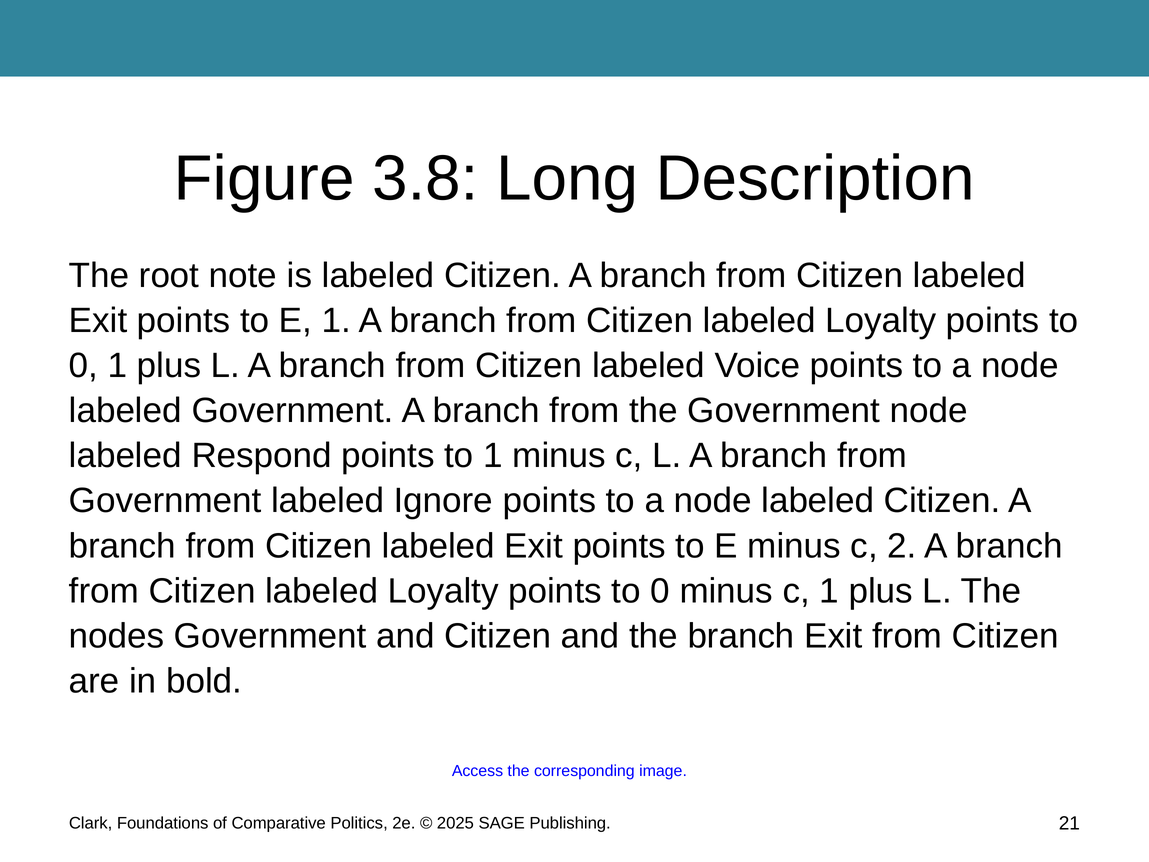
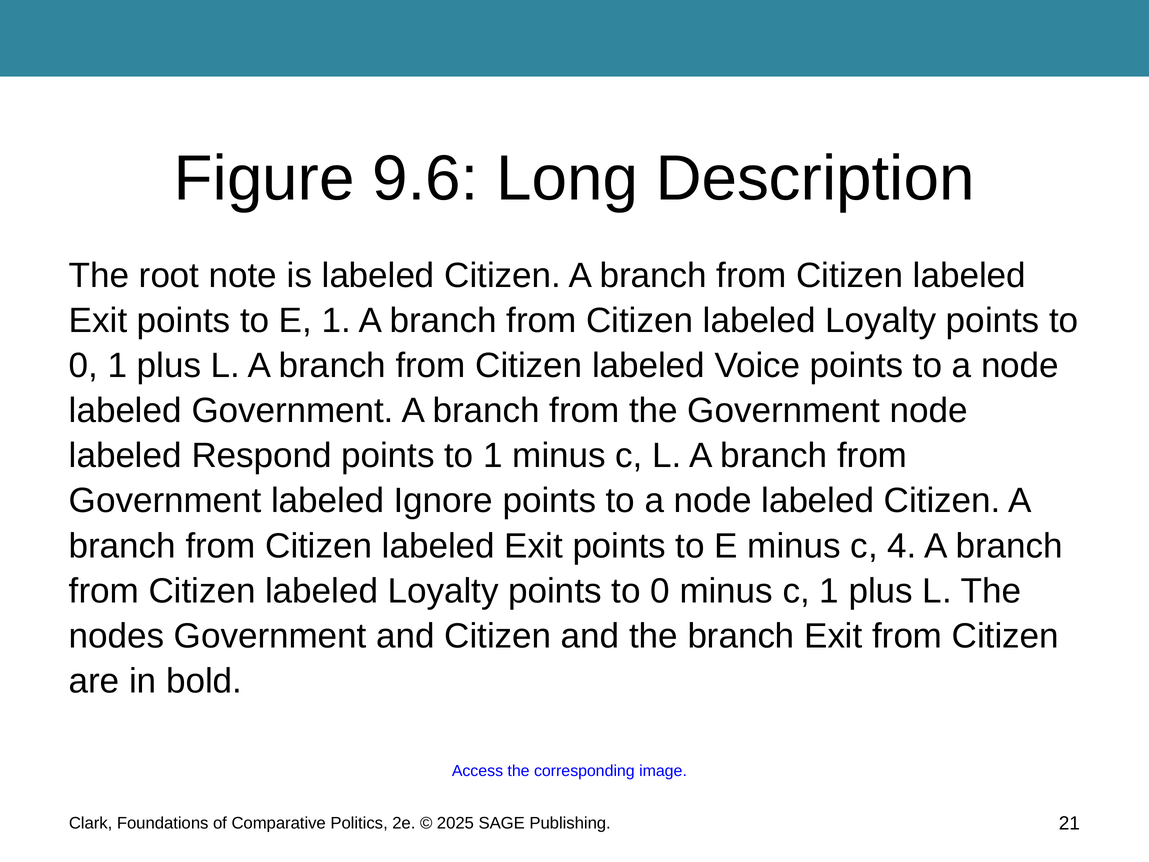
3.8: 3.8 -> 9.6 (425, 179)
2: 2 -> 4 (902, 546)
